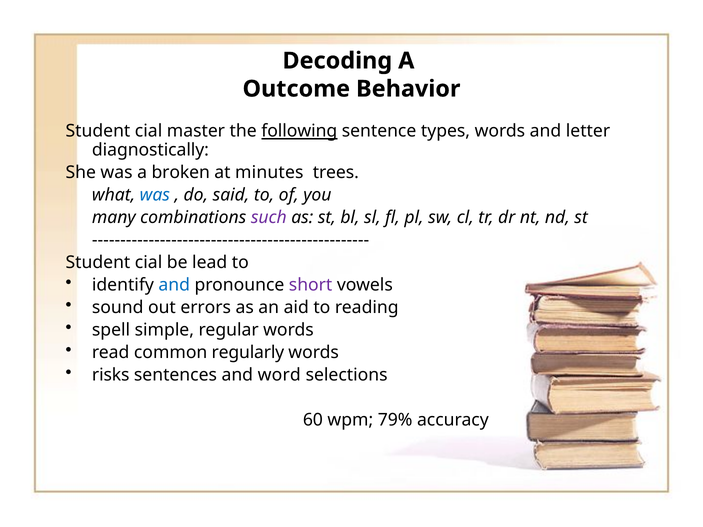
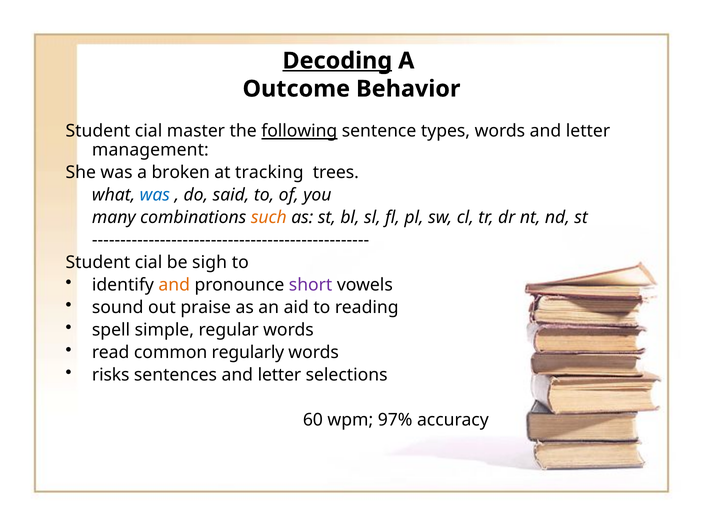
Decoding underline: none -> present (337, 61)
diagnostically: diagnostically -> management (150, 150)
minutes: minutes -> tracking (269, 173)
such colour: purple -> orange (269, 218)
lead: lead -> sigh (210, 263)
and colour: blue -> orange (174, 285)
errors: errors -> praise (206, 308)
sentences and word: word -> letter (279, 375)
79%: 79% -> 97% (395, 420)
